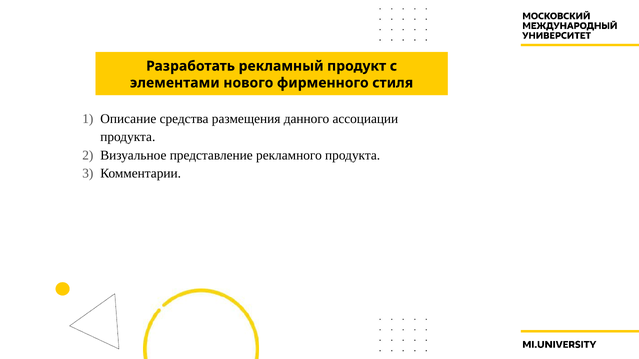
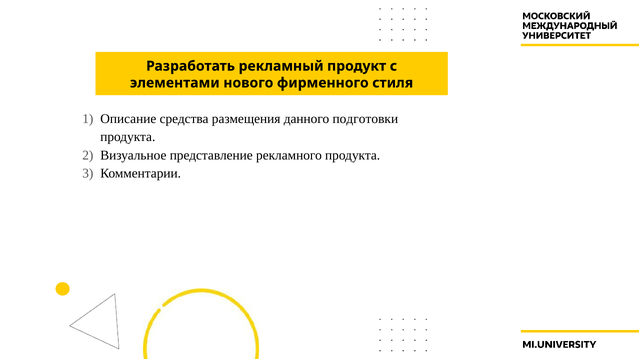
ассоциации: ассоциации -> подготовки (365, 119)
